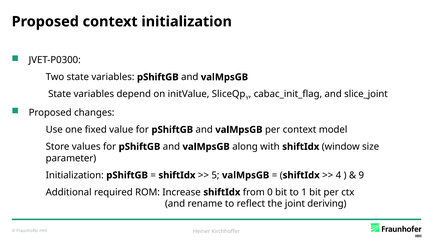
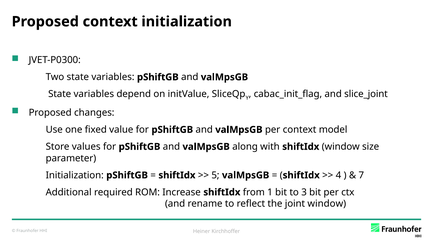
9: 9 -> 7 (361, 175)
0: 0 -> 1 (270, 192)
1: 1 -> 3 (304, 192)
joint deriving: deriving -> window (327, 203)
